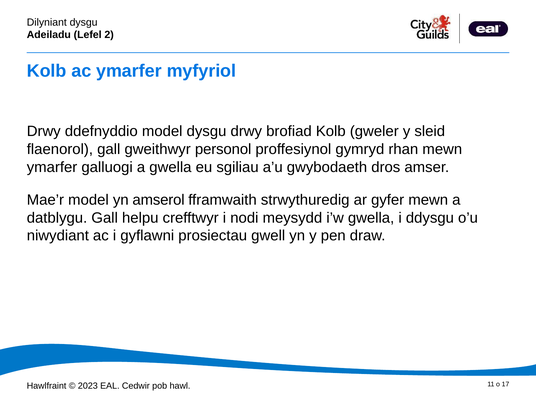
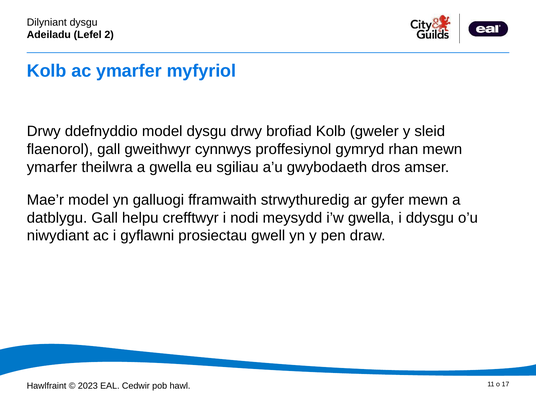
personol: personol -> cynnwys (223, 149)
galluogi: galluogi -> theilwra (107, 167)
amserol: amserol -> galluogi (158, 200)
